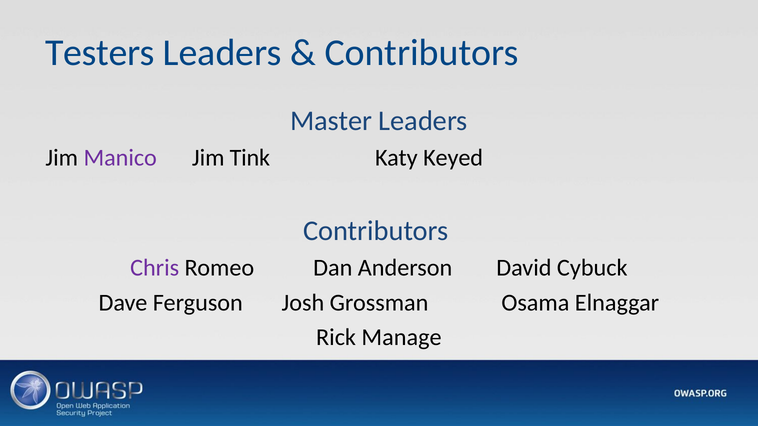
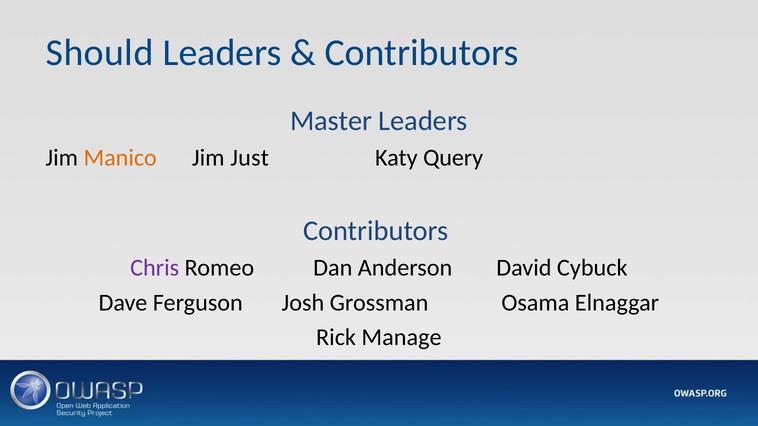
Testers: Testers -> Should (100, 53)
Manico colour: purple -> orange (120, 158)
Tink: Tink -> Just (250, 158)
Keyed: Keyed -> Query (453, 158)
